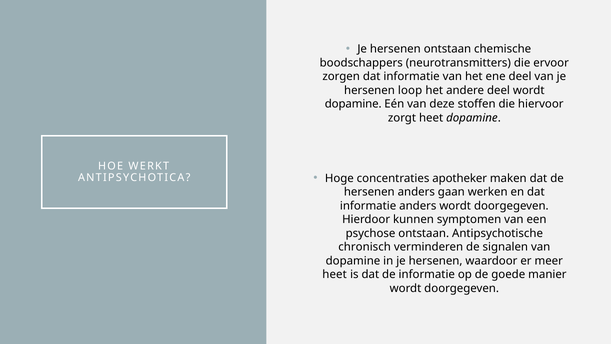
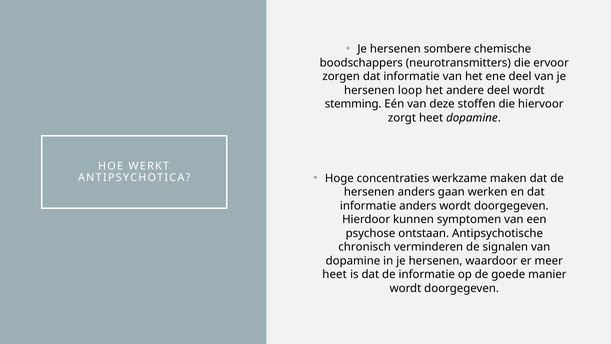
hersenen ontstaan: ontstaan -> sombere (447, 49)
dopamine: dopamine -> stemming (353, 104)
apotheker: apotheker -> werkzame (460, 178)
